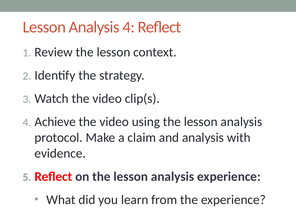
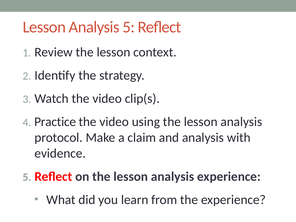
Analysis 4: 4 -> 5 (129, 27)
Achieve: Achieve -> Practice (55, 122)
